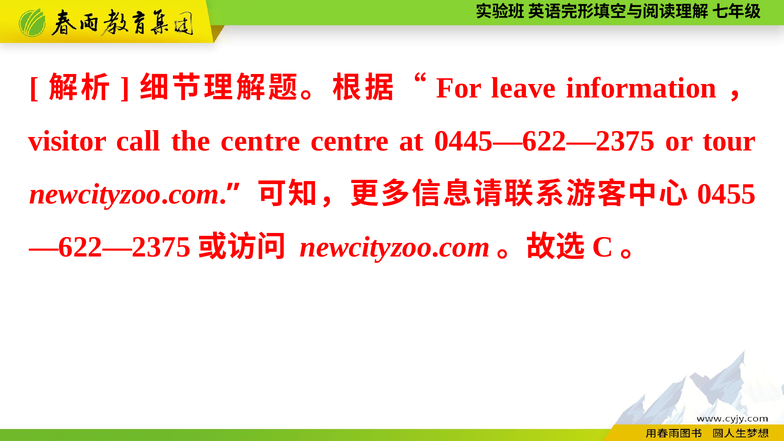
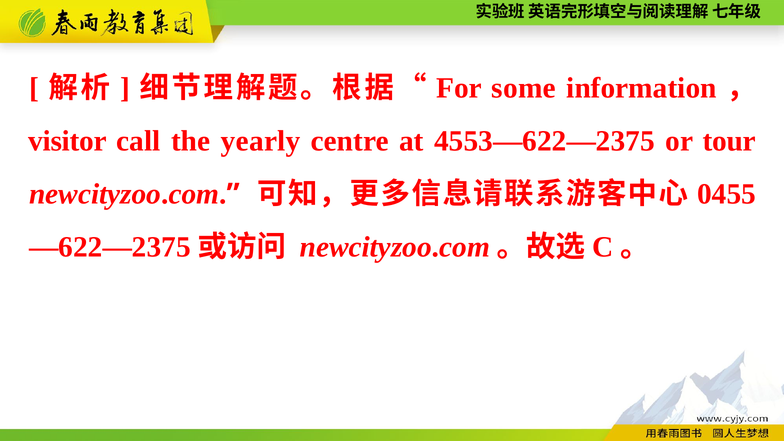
leave: leave -> some (524, 88)
the centre: centre -> yearly (261, 141)
0445—622—2375: 0445—622—2375 -> 4553—622—2375 (544, 141)
